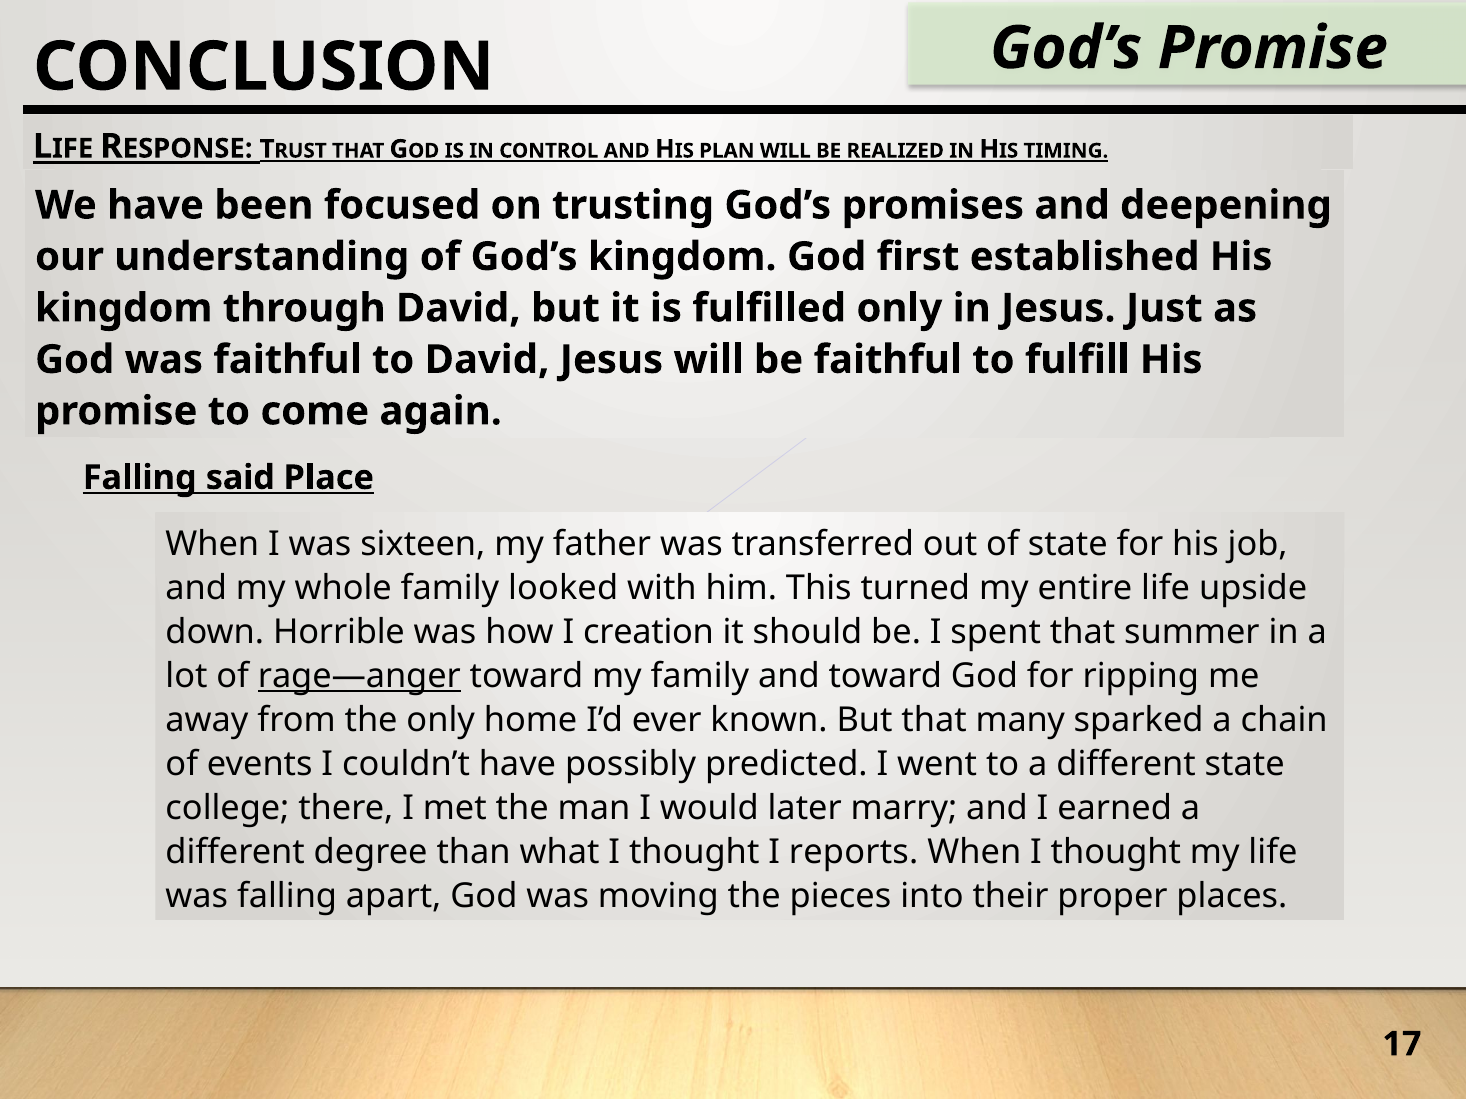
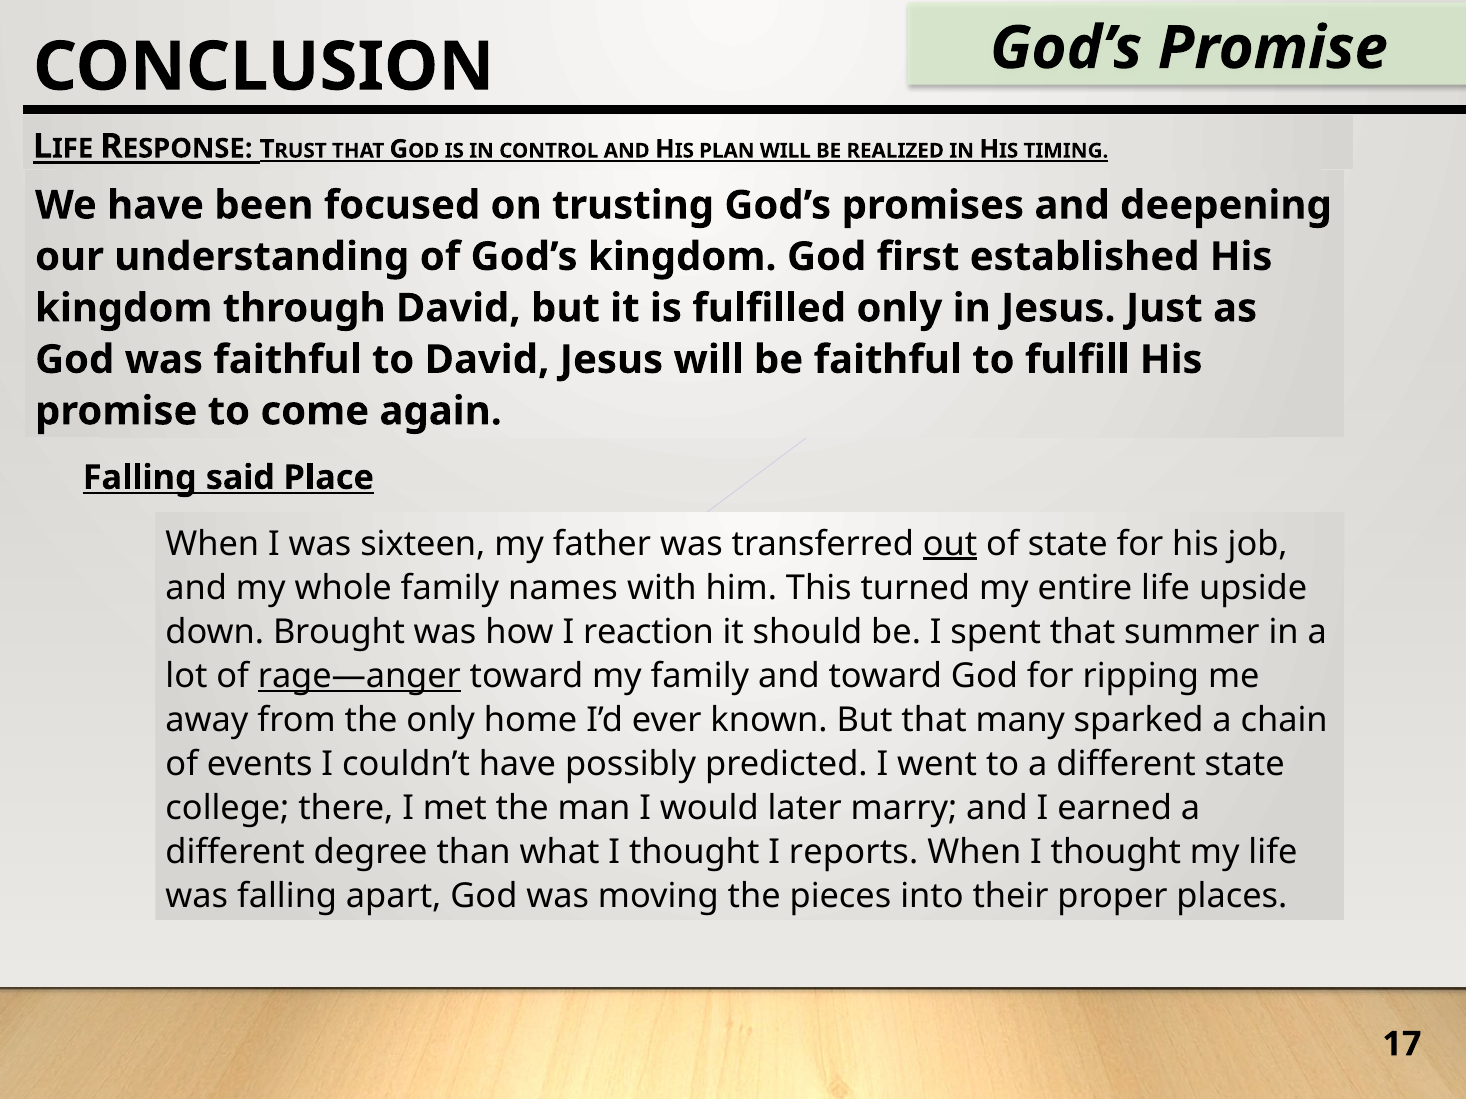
out underline: none -> present (950, 544)
looked: looked -> names (563, 588)
Horrible: Horrible -> Brought (339, 632)
creation: creation -> reaction (649, 632)
